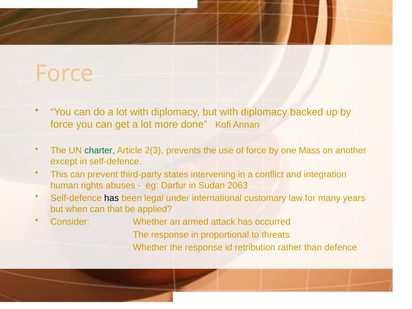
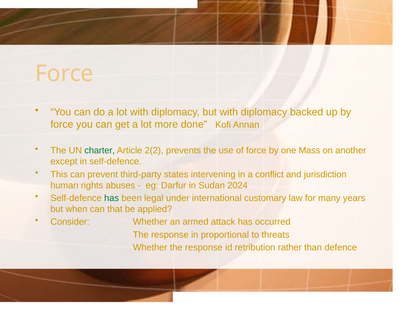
2(3: 2(3 -> 2(2 (154, 151)
integration: integration -> jurisdiction (325, 174)
2063: 2063 -> 2024 (238, 185)
has colour: black -> green (112, 198)
